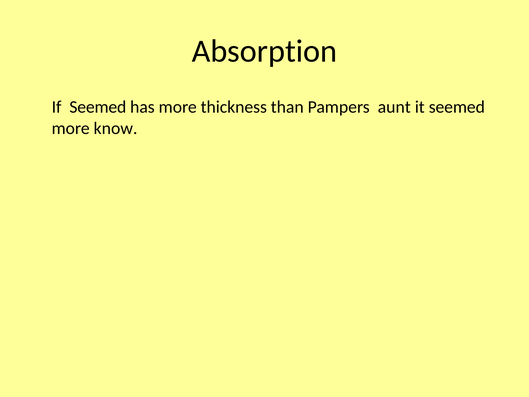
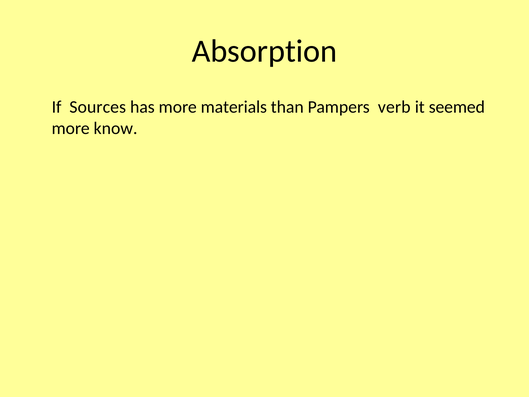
If Seemed: Seemed -> Sources (98, 107)
thickness: thickness -> materials (234, 107)
aunt: aunt -> verb (394, 107)
